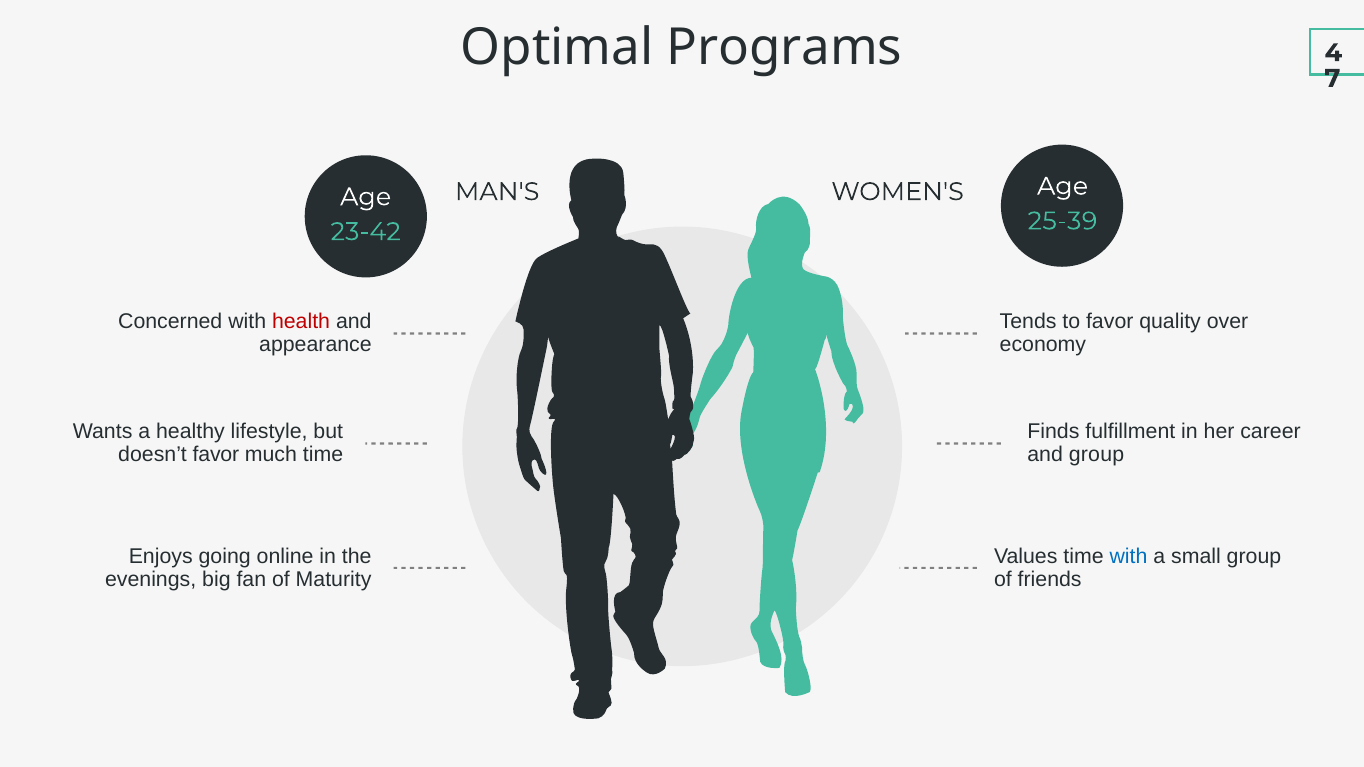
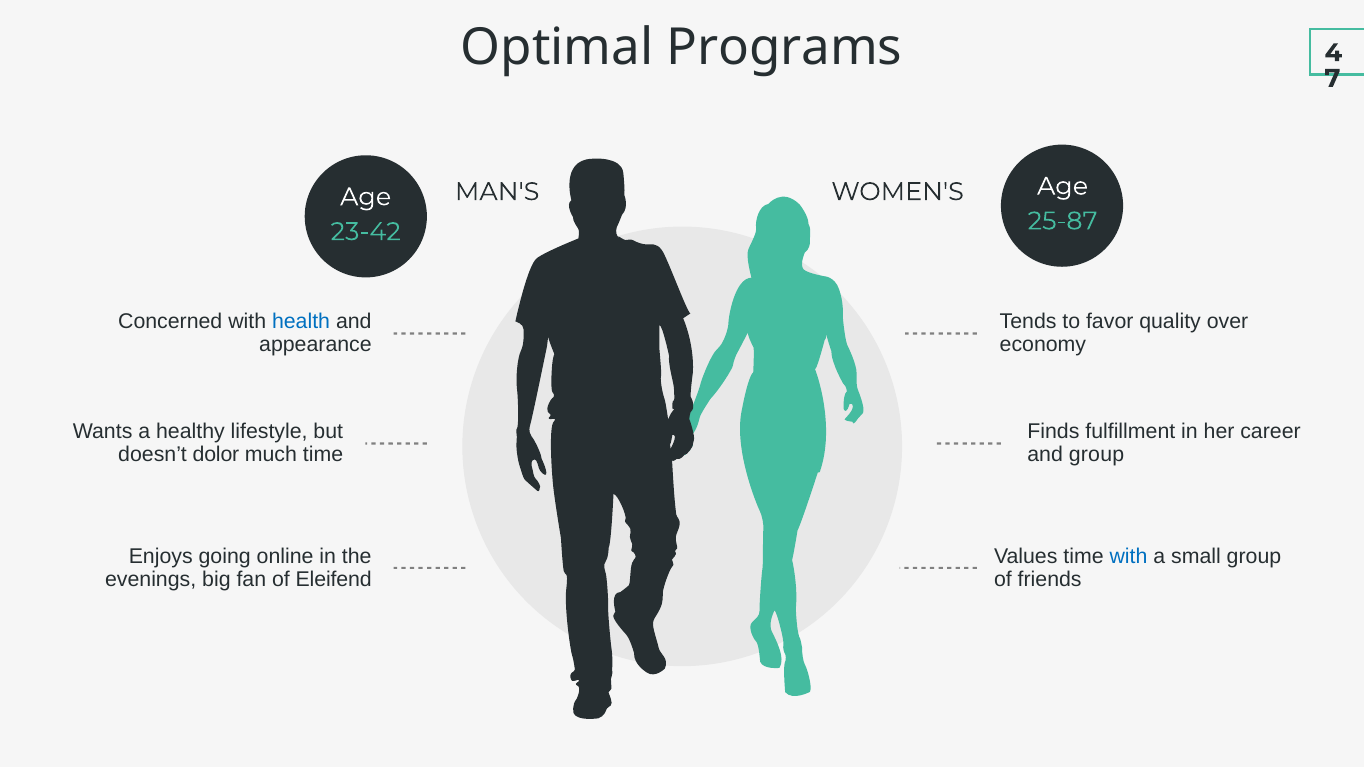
25-39: 25-39 -> 25-87 (1063, 221)
health colour: red -> blue (301, 322)
doesn’t favor: favor -> dolor (216, 455)
Maturity: Maturity -> Eleifend (334, 579)
